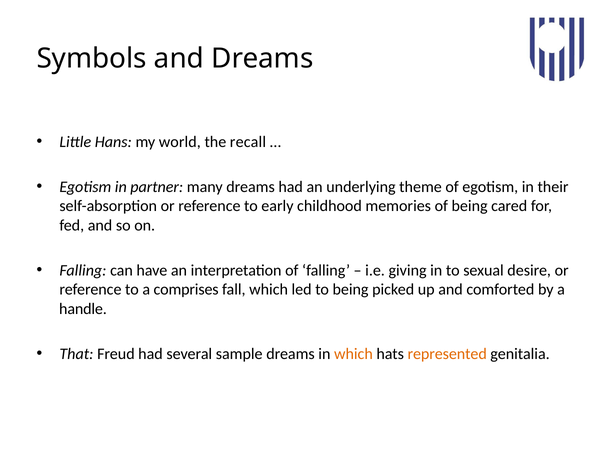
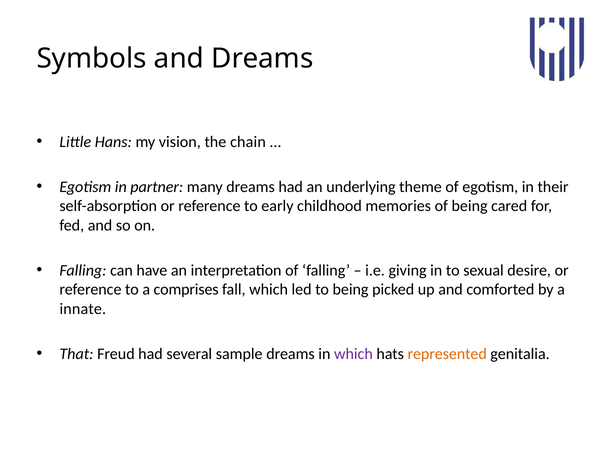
world: world -> vision (180, 142)
recall: recall -> chain (248, 142)
handle: handle -> innate (83, 309)
which colour: orange -> purple (353, 354)
